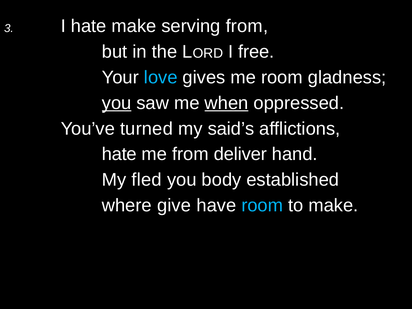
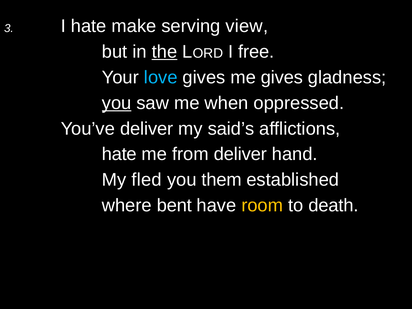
serving from: from -> view (247, 26)
the underline: none -> present (164, 52)
me room: room -> gives (282, 77)
when underline: present -> none (227, 103)
You’ve turned: turned -> deliver (147, 129)
body: body -> them (222, 180)
give: give -> bent (174, 206)
room colour: light blue -> yellow (262, 206)
to make: make -> death (334, 206)
